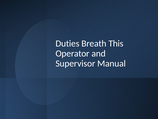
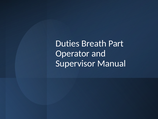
This: This -> Part (116, 43)
